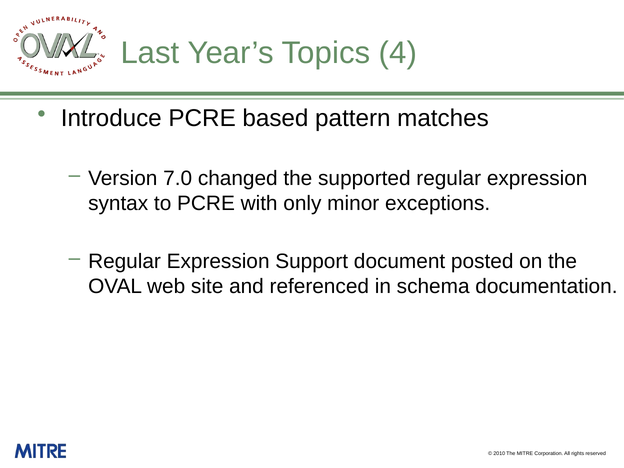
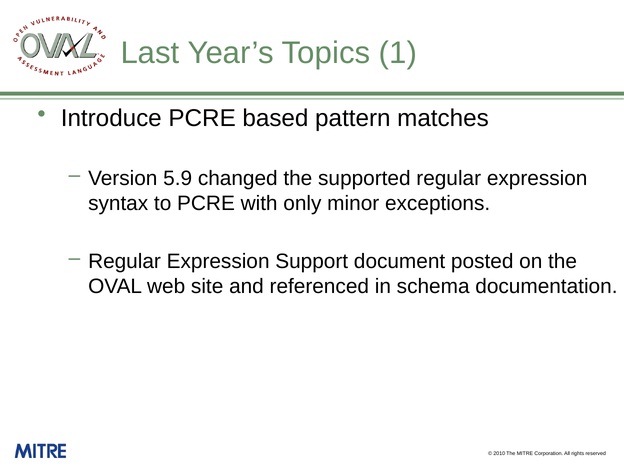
4: 4 -> 1 (398, 53)
7.0: 7.0 -> 5.9 (178, 178)
